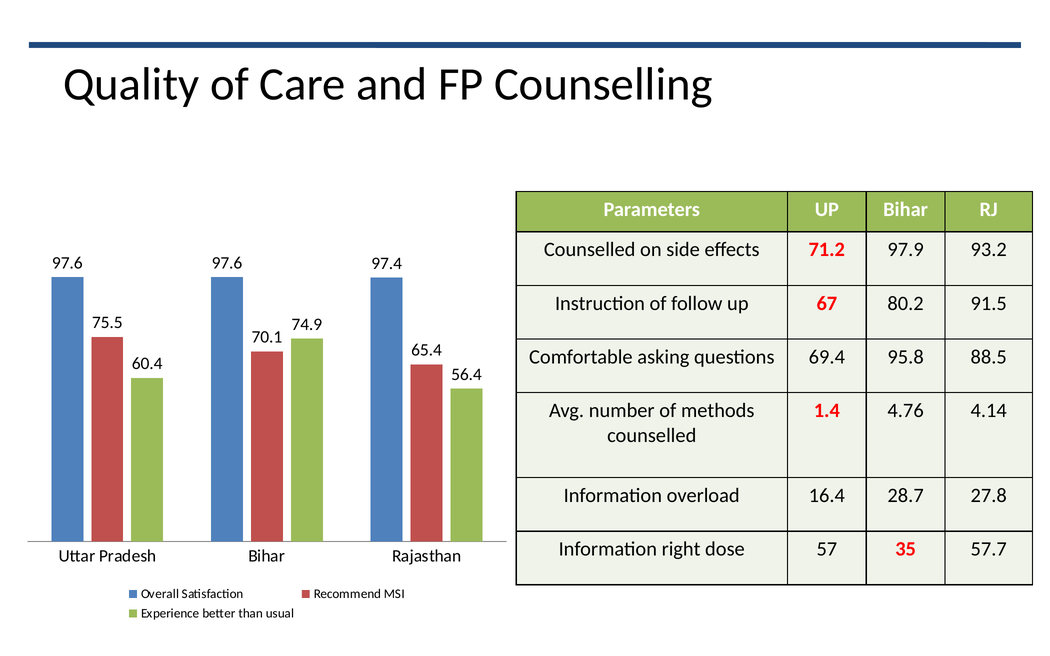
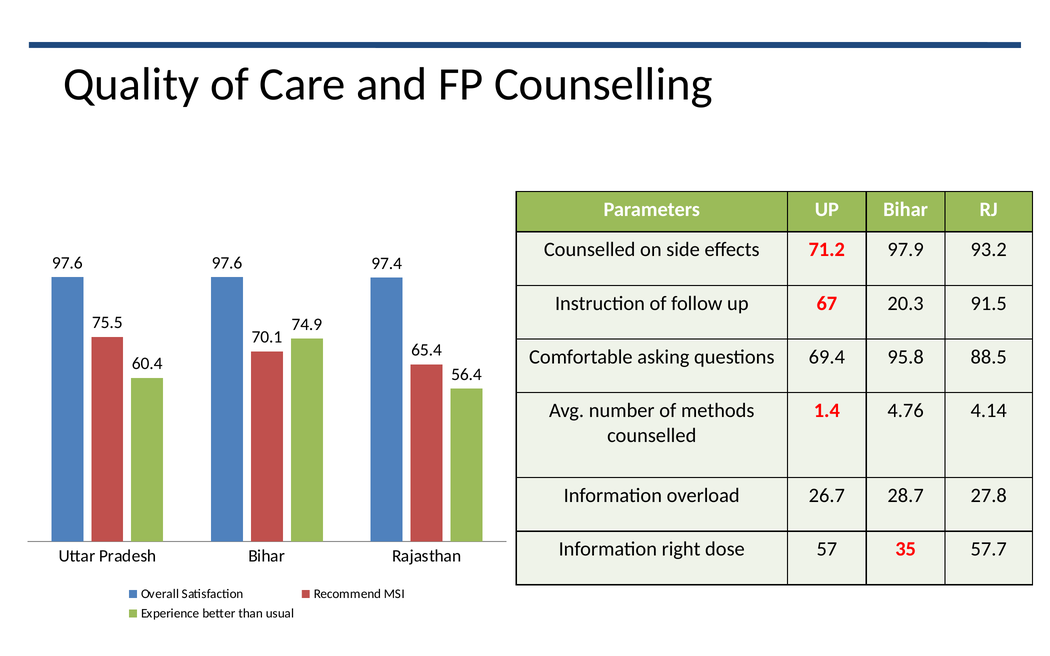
80.2: 80.2 -> 20.3 (906, 303)
16.4: 16.4 -> 26.7 (827, 496)
